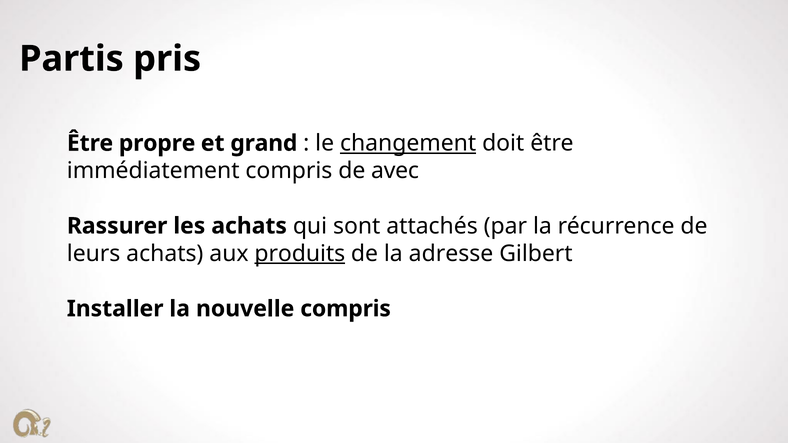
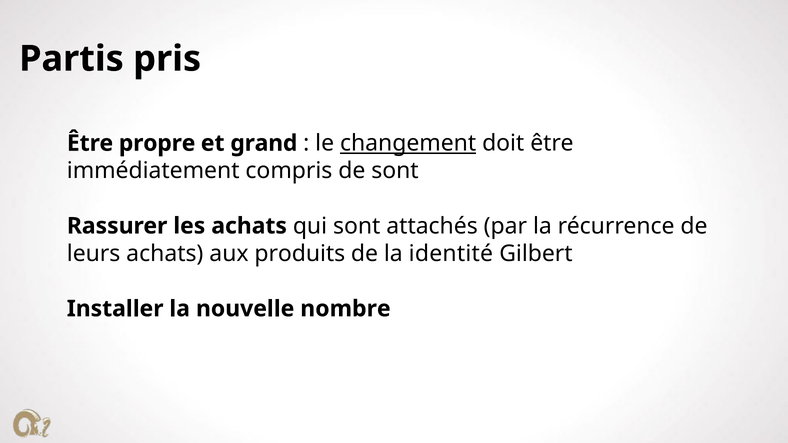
de avec: avec -> sont (395, 171)
produits underline: present -> none (300, 254)
adresse: adresse -> identité (451, 254)
nouvelle compris: compris -> nombre (345, 309)
